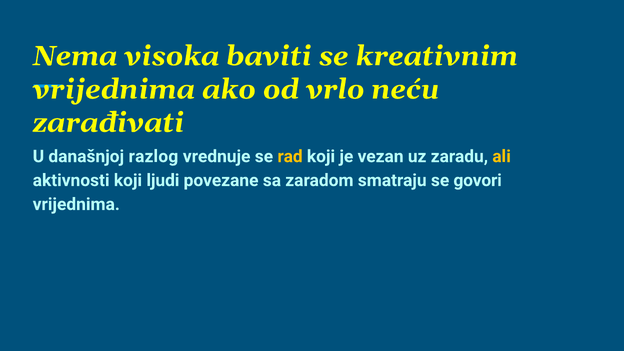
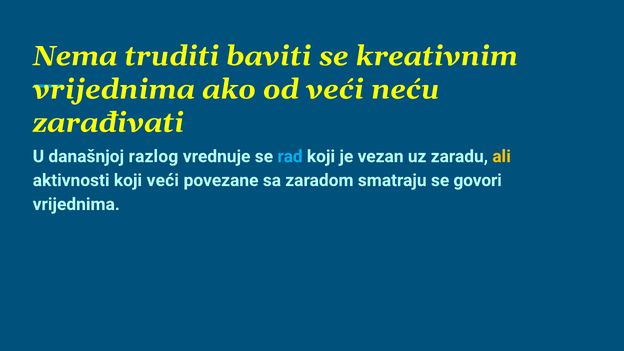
visoka: visoka -> truditi (172, 56)
od vrlo: vrlo -> veći (335, 89)
rad colour: yellow -> light blue (290, 156)
koji ljudi: ljudi -> veći (163, 180)
